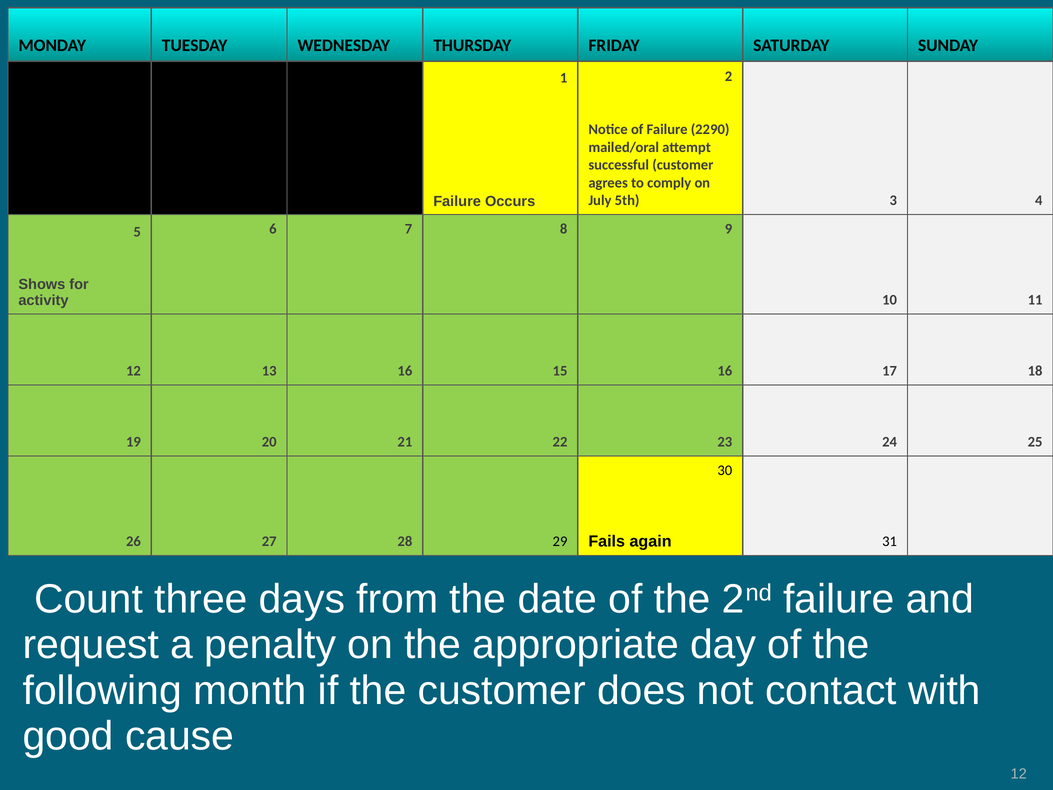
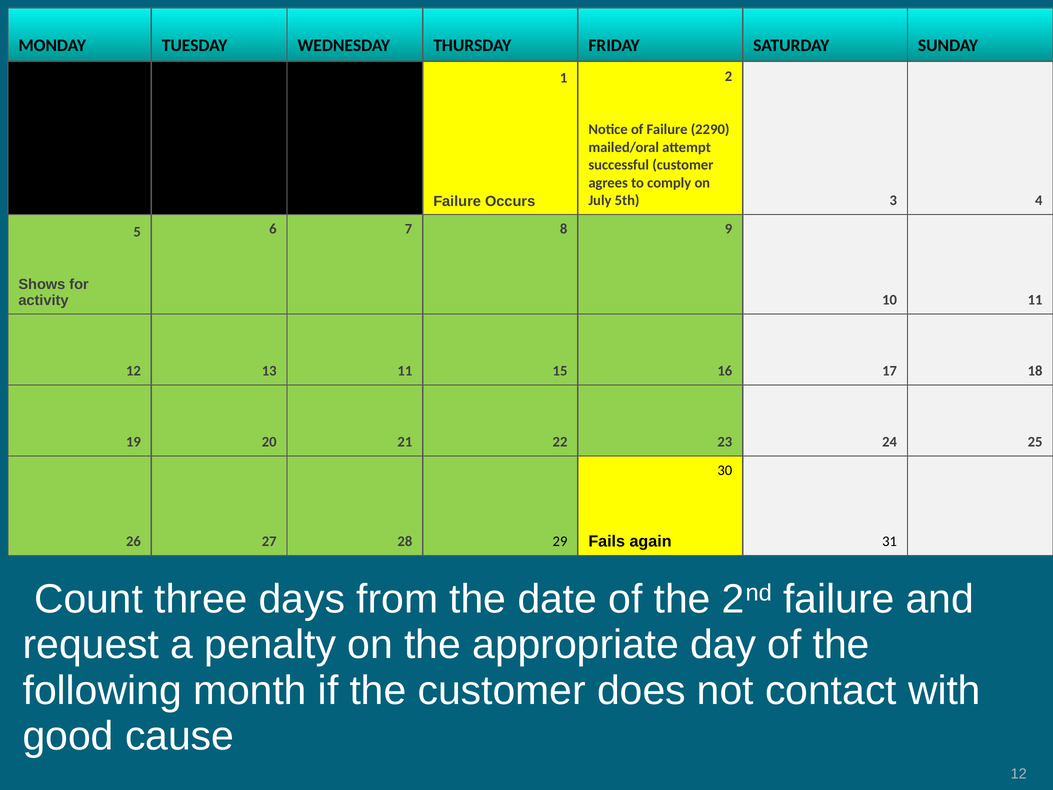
13 16: 16 -> 11 (405, 371)
